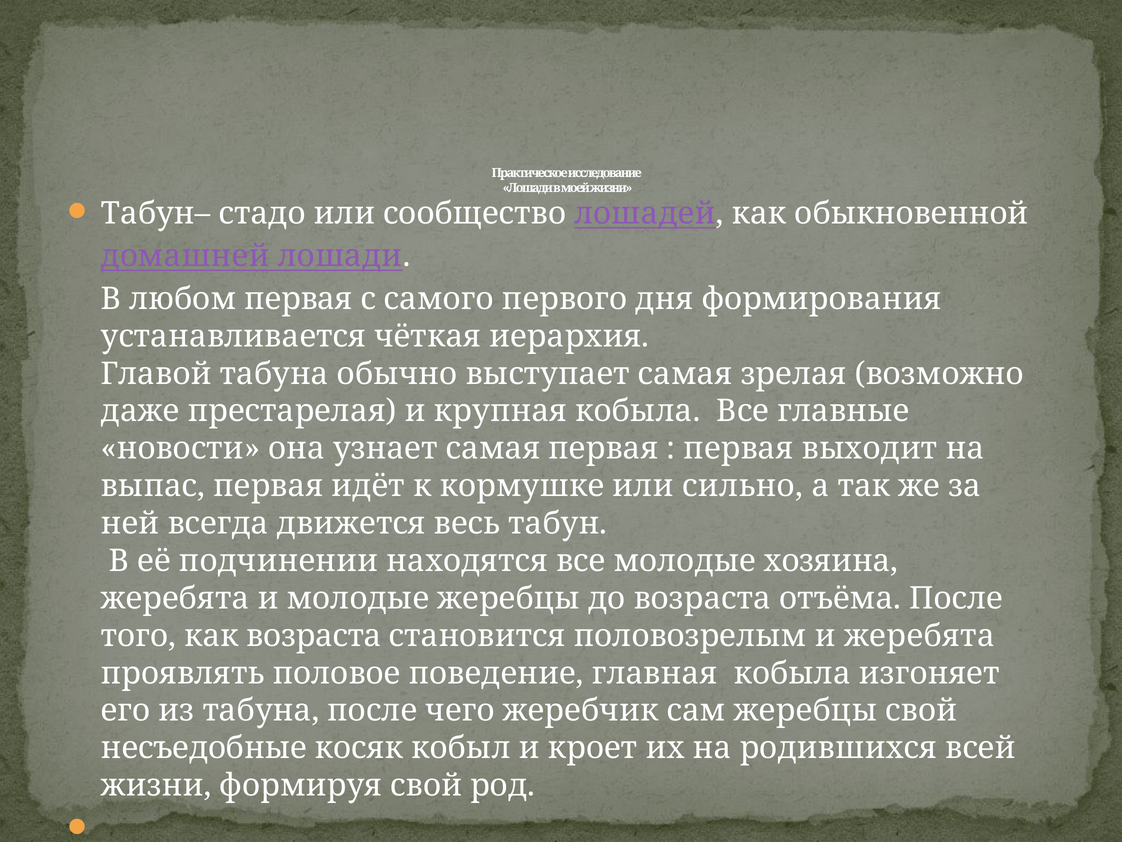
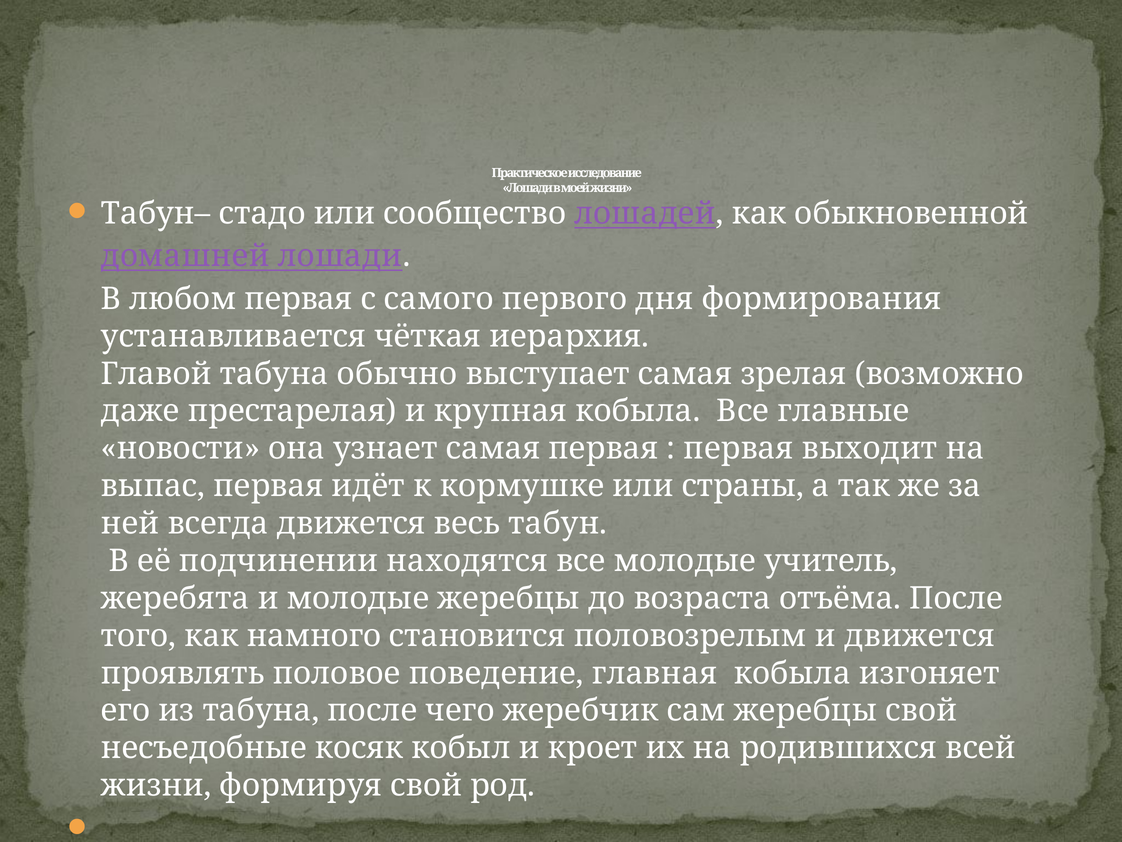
сильно: сильно -> страны (743, 486)
хозяина: хозяина -> учитель (831, 561)
как возраста: возраста -> намного (314, 635)
и жеребята: жеребята -> движется (920, 635)
